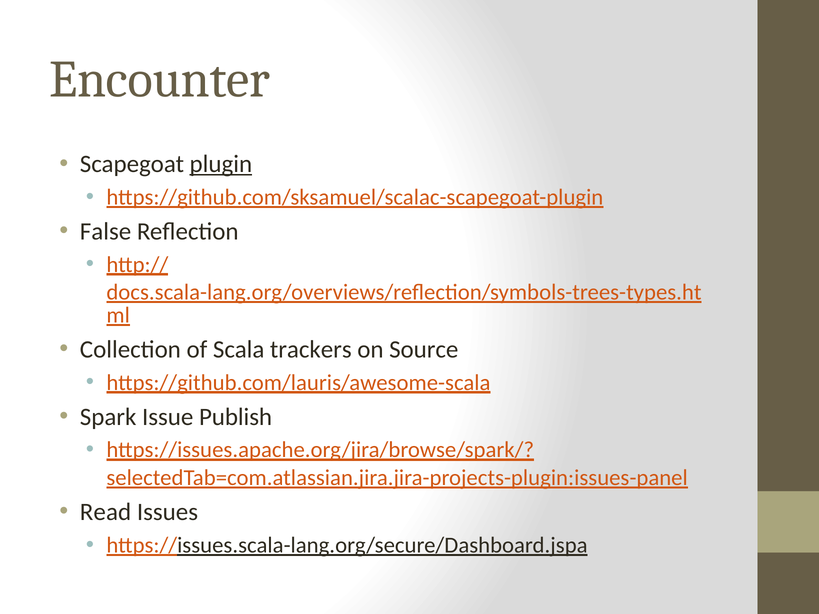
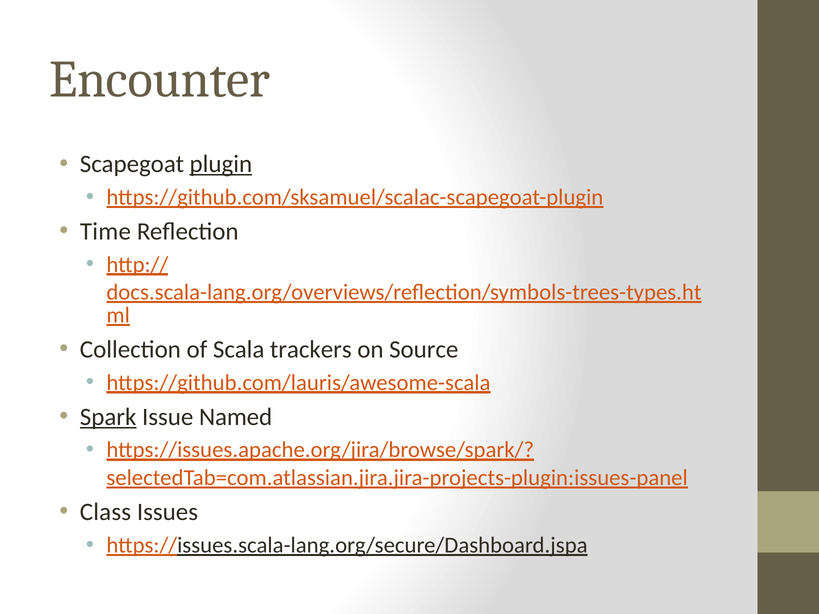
False: False -> Time (105, 232)
Spark underline: none -> present (108, 417)
Publish: Publish -> Named (236, 417)
Read: Read -> Class (105, 512)
